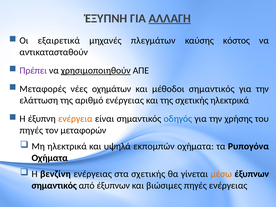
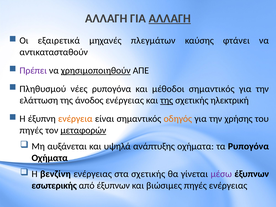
ΈΞΥΠΝΗ: ΈΞΥΠΝΗ -> ΑΛΛΑΓΗ (106, 18)
κόστος: κόστος -> φτάνει (236, 41)
Μεταφορές: Μεταφορές -> Πληθυσμού (43, 89)
νέες οχημάτων: οχημάτων -> ρυπογόνα (112, 89)
αριθμό: αριθμό -> άνοδος (89, 100)
της underline: none -> present (167, 100)
σχετικής ηλεκτρικά: ηλεκτρικά -> ηλεκτρική (230, 100)
οδηγός colour: blue -> orange (178, 119)
μεταφορών underline: none -> present (83, 130)
Μη ηλεκτρικά: ηλεκτρικά -> αυξάνεται (67, 146)
εκπομπών: εκπομπών -> ανάπτυξης (154, 146)
μέσω colour: orange -> purple (221, 174)
σημαντικός: σημαντικός -> εσωτερικής (54, 185)
